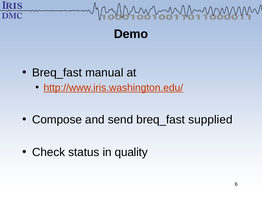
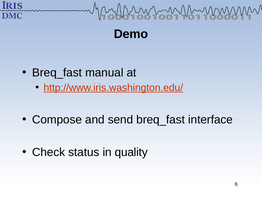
supplied: supplied -> interface (210, 119)
